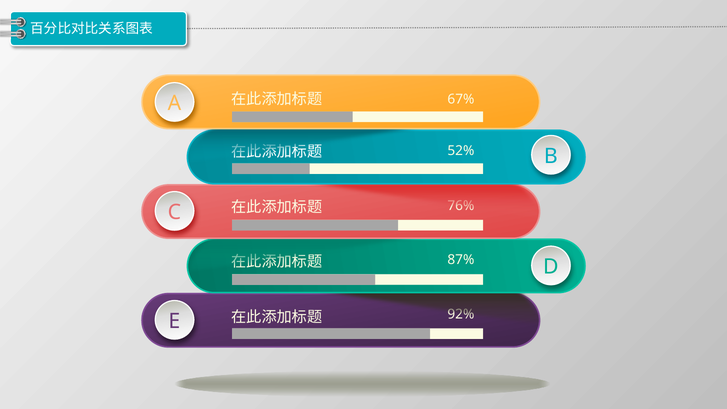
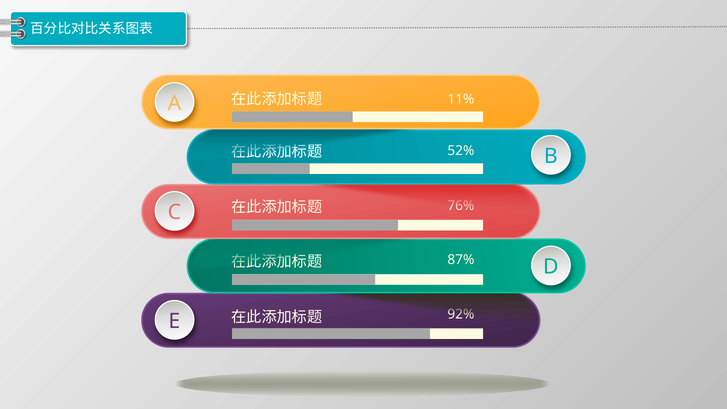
67%: 67% -> 11% (461, 99)
